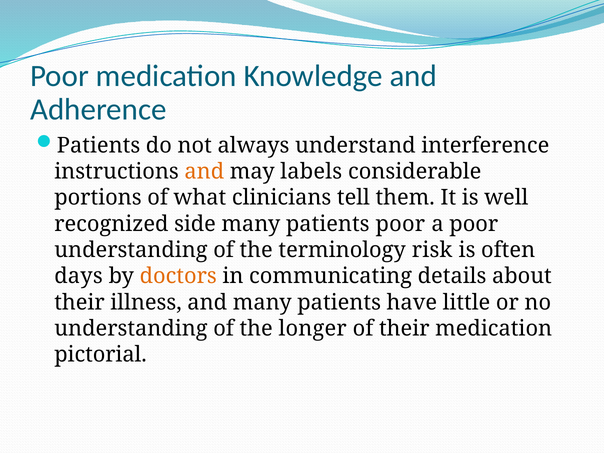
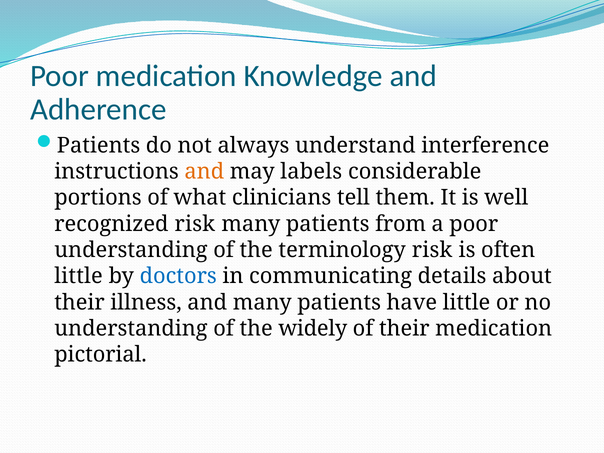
recognized side: side -> risk (195, 224)
patients poor: poor -> from (401, 224)
days: days -> little (79, 276)
doctors colour: orange -> blue (178, 276)
longer: longer -> widely (313, 329)
